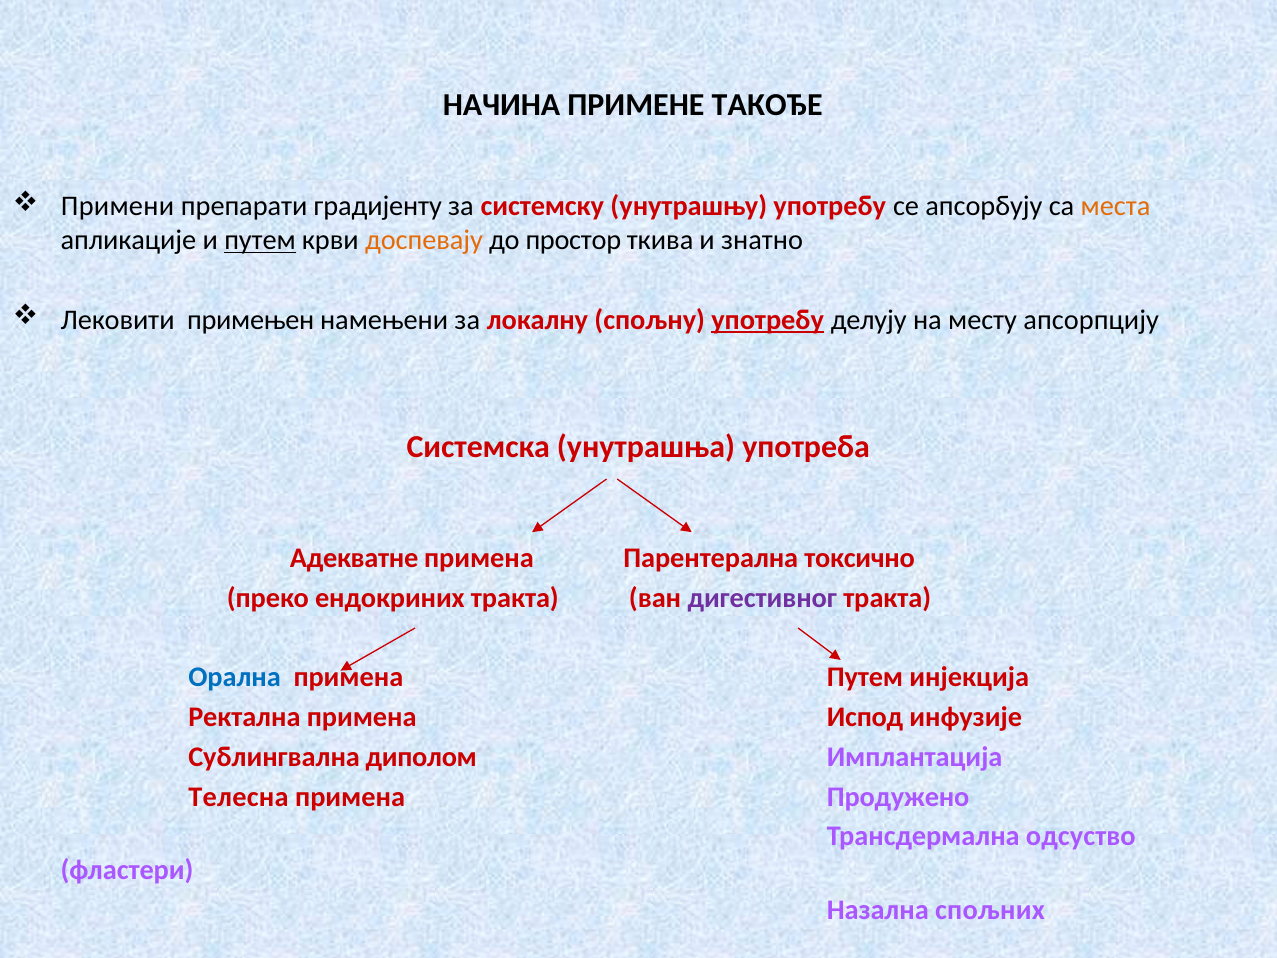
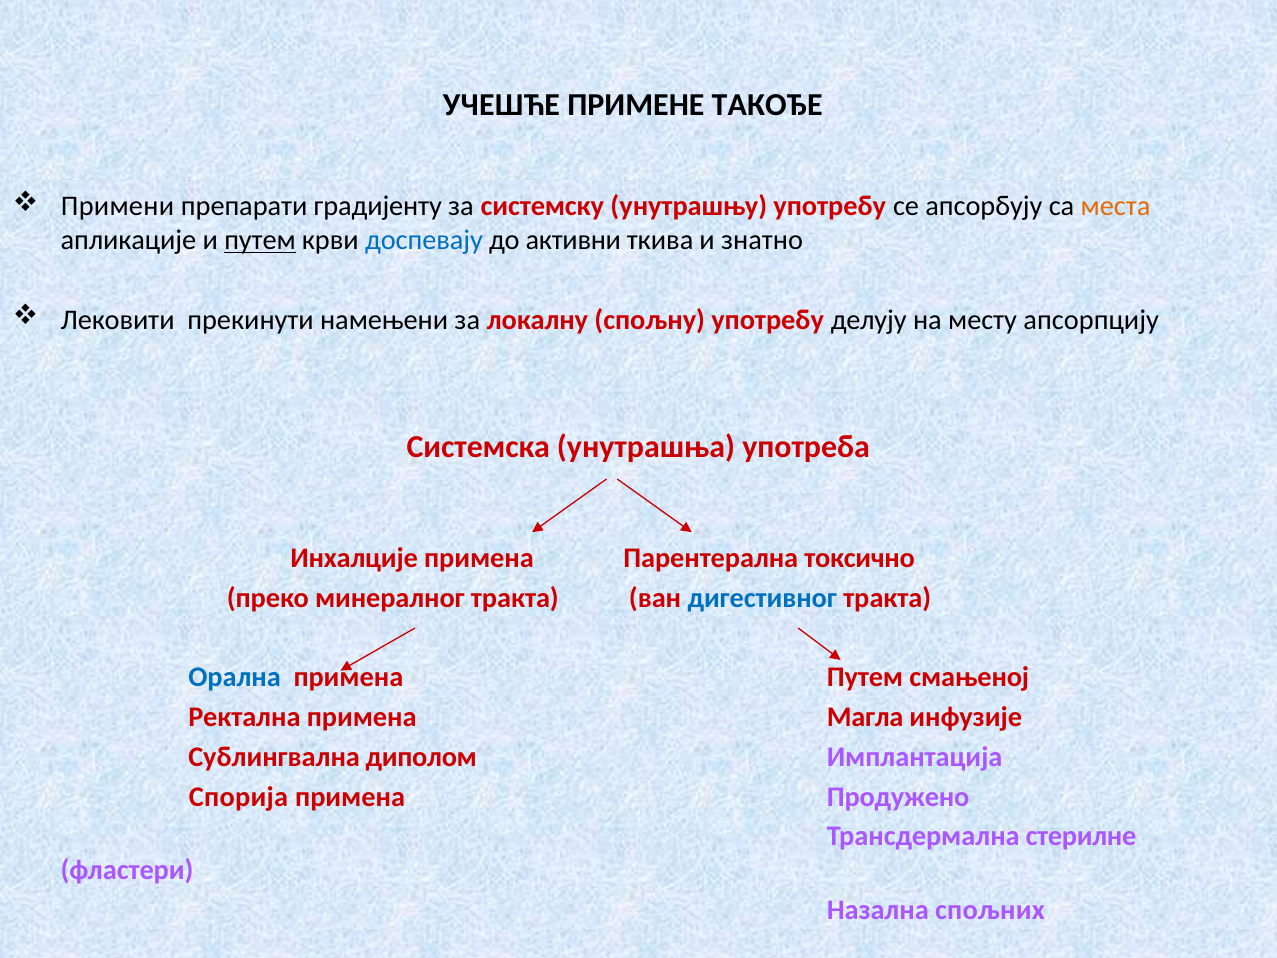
НАЧИНА: НАЧИНА -> УЧЕШЋЕ (501, 105)
доспевају colour: orange -> blue (424, 240)
простор: простор -> активни (573, 240)
примењен: примењен -> прекинути (251, 320)
употребу underline: present -> none (768, 320)
Адекватне: Адекватне -> Инхалције (354, 558)
ендокриних: ендокриних -> минералног (390, 598)
дигестивног colour: purple -> blue (762, 598)
инјекција: инјекција -> смањеној (969, 677)
Испод: Испод -> Магла (865, 717)
Телесна: Телесна -> Спорија (238, 796)
одсуство: одсуство -> стерилне (1081, 836)
